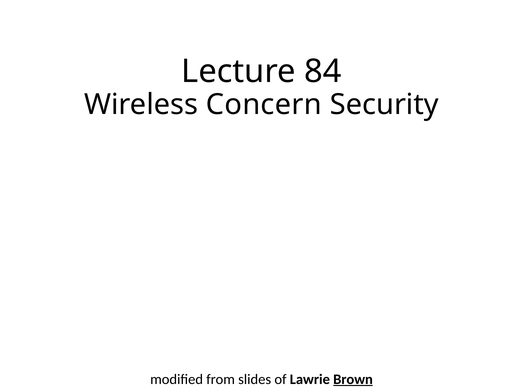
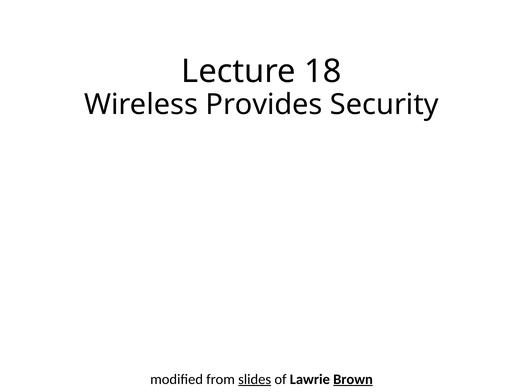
84: 84 -> 18 (323, 71)
Concern: Concern -> Provides (264, 105)
slides underline: none -> present (255, 380)
